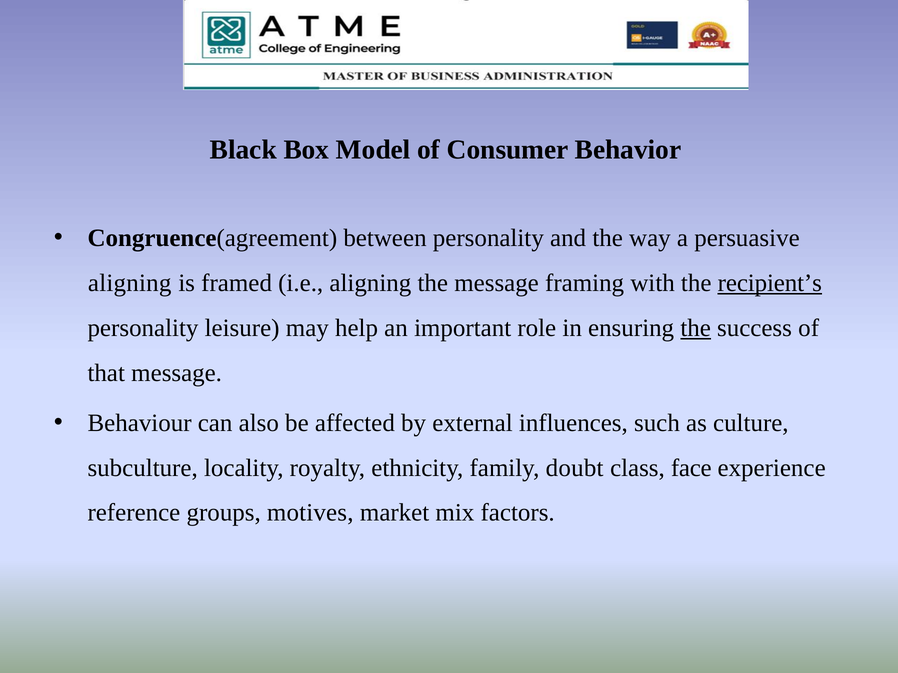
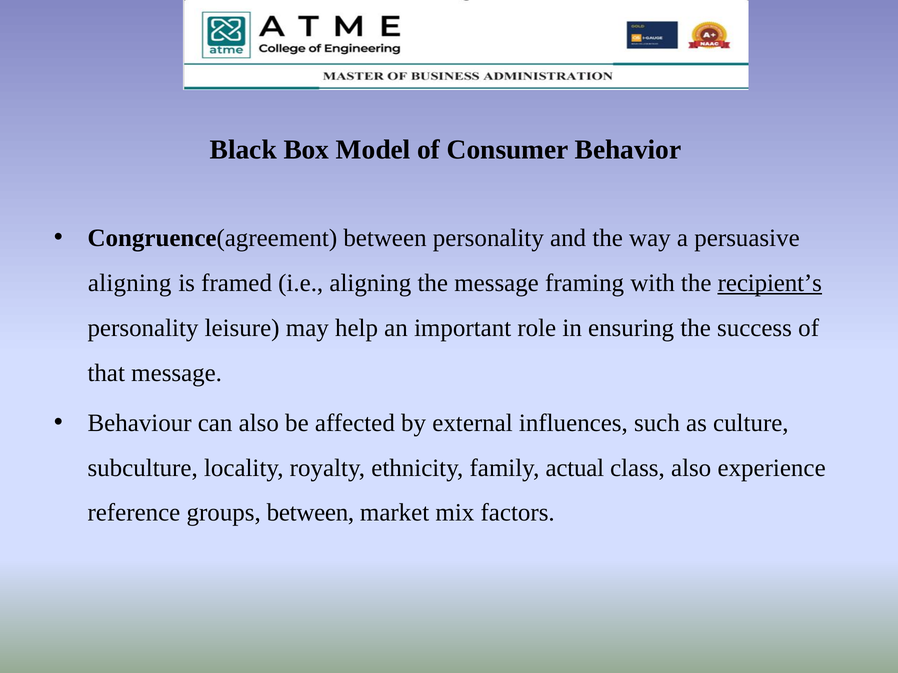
the underline: present -> none (696, 328)
doubt: doubt -> actual (575, 468)
class face: face -> also (691, 468)
groups motives: motives -> between (310, 513)
